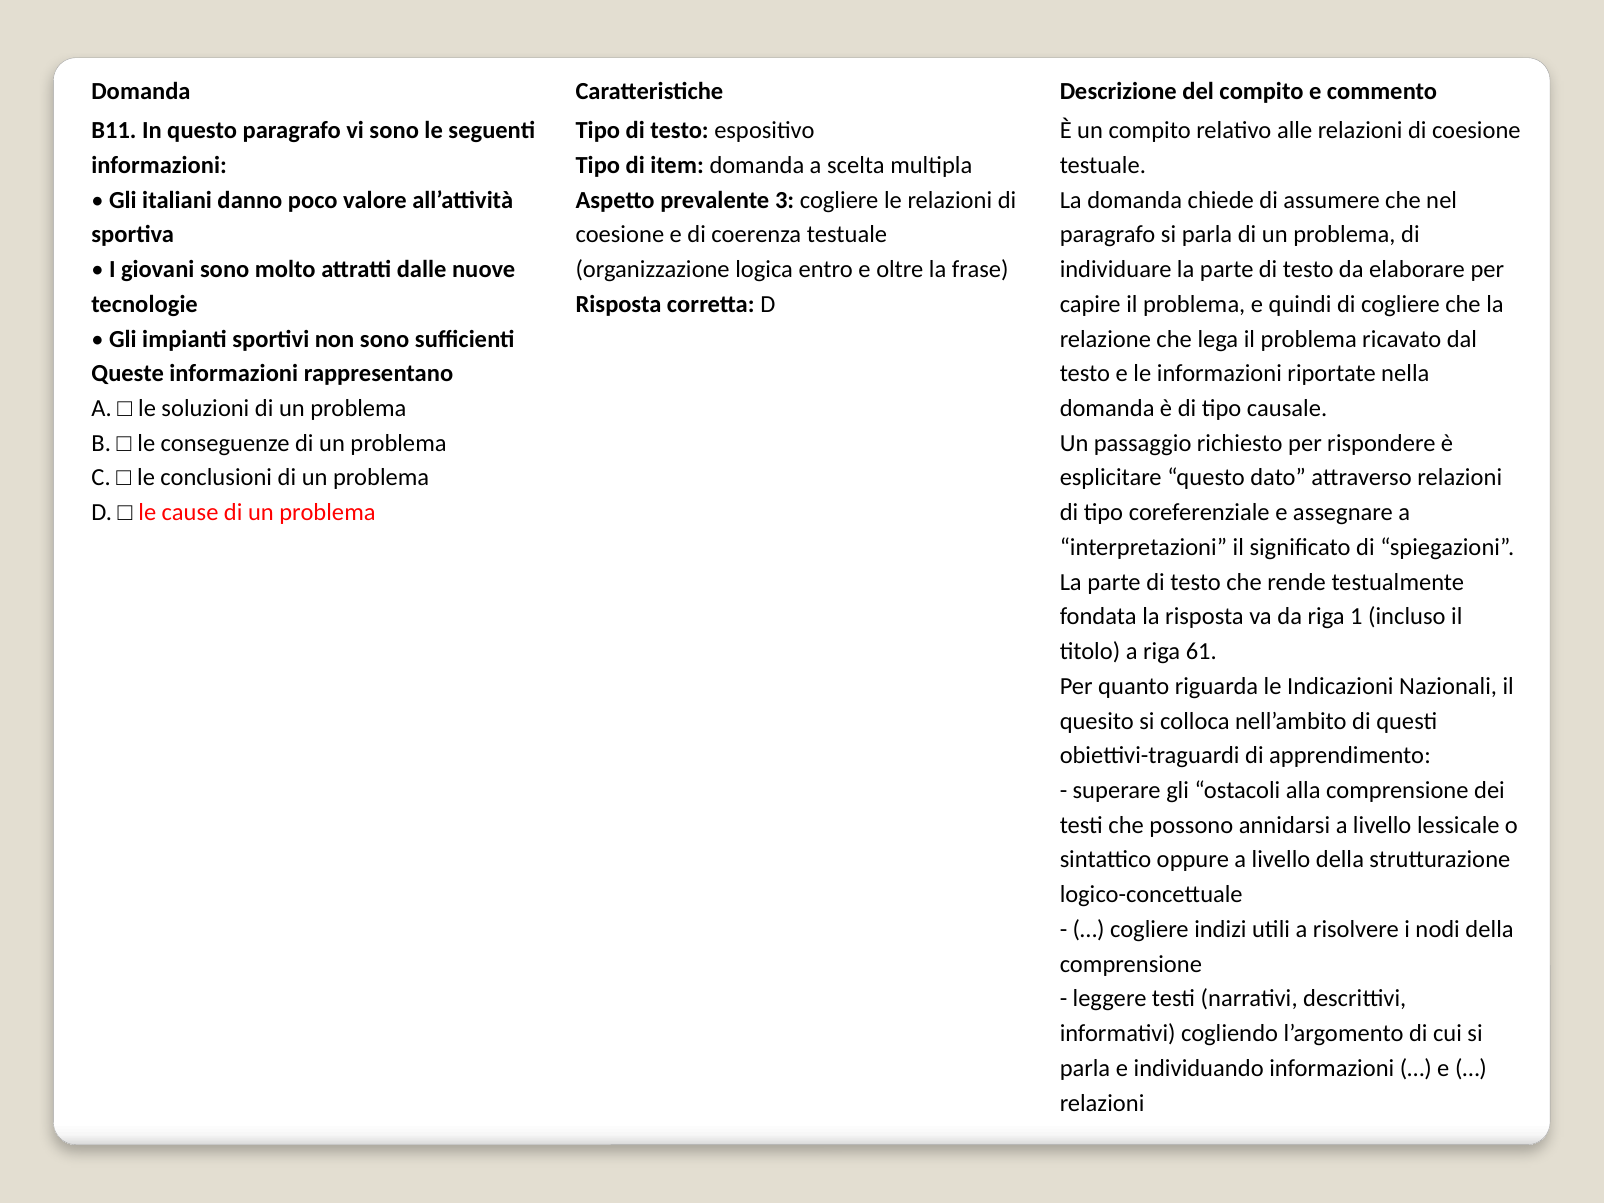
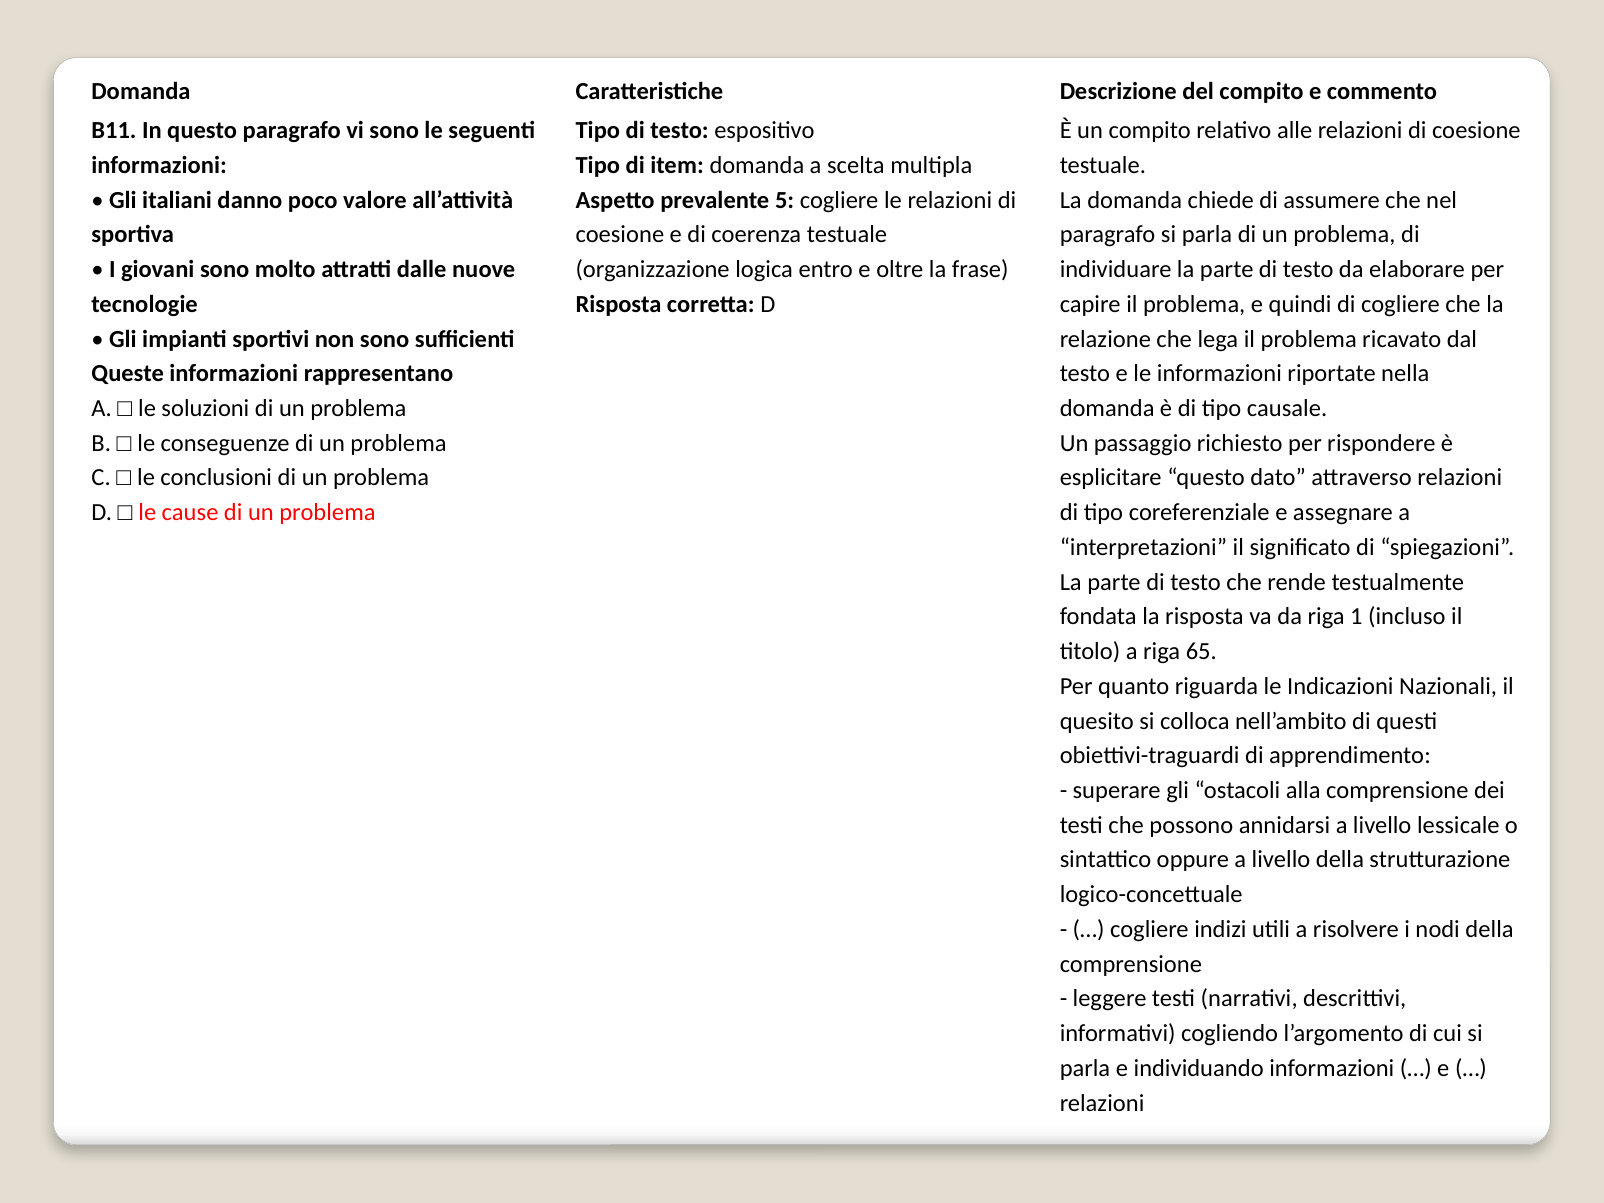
3: 3 -> 5 (785, 200)
61: 61 -> 65 (1201, 652)
